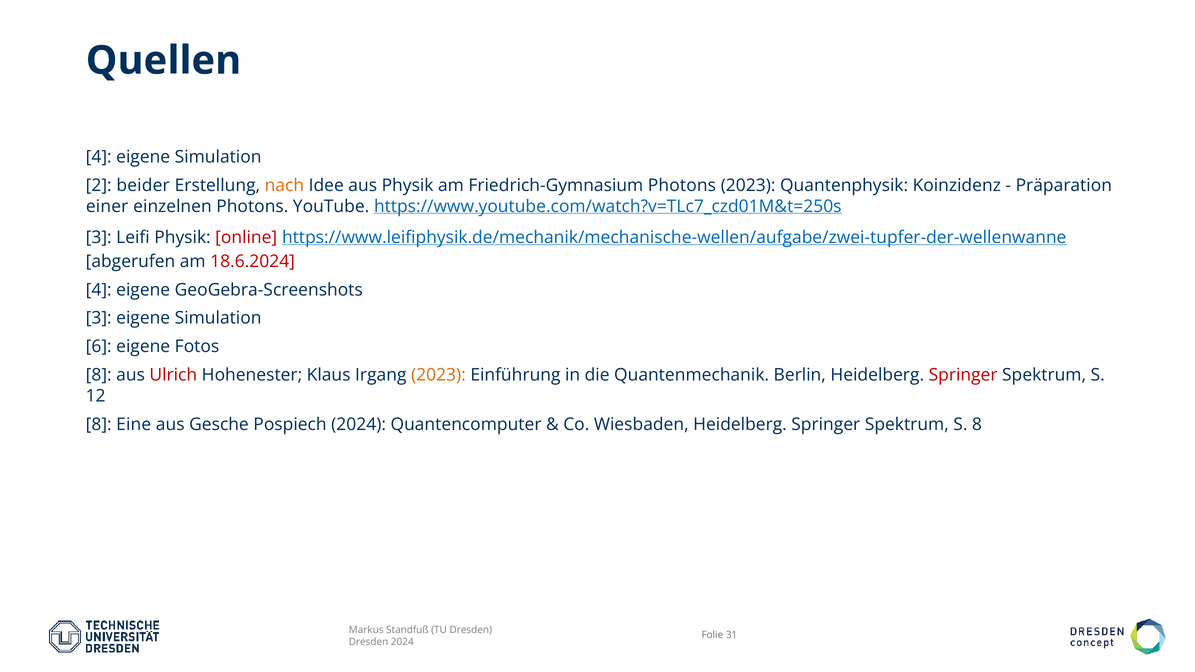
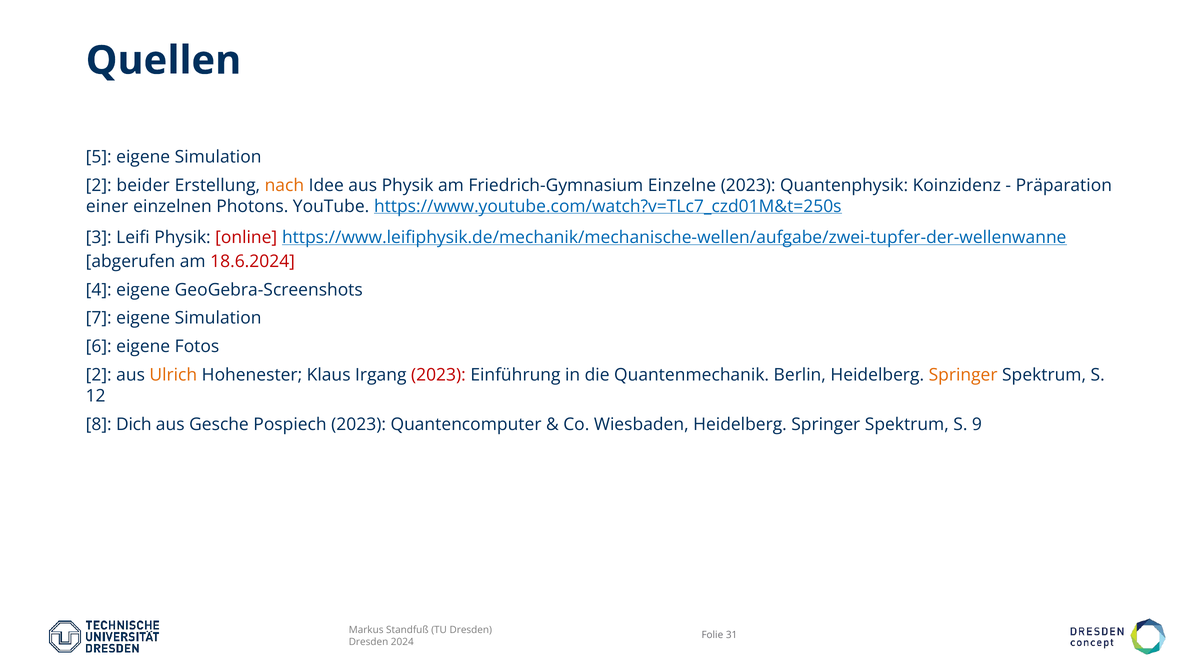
4: 4 -> 5 (99, 157)
Friedrich-Gymnasium Photons: Photons -> Einzelne (682, 186)
3: 3 -> 7 (99, 318)
8: 8 -> 2 (99, 375)
Ulrich colour: red -> orange (173, 375)
2023 colour: orange -> red (438, 375)
Springer colour: red -> orange (963, 375)
Eine: Eine -> Dich (134, 424)
Pospiech 2024: 2024 -> 2023 (359, 424)
S 8: 8 -> 9 (977, 424)
